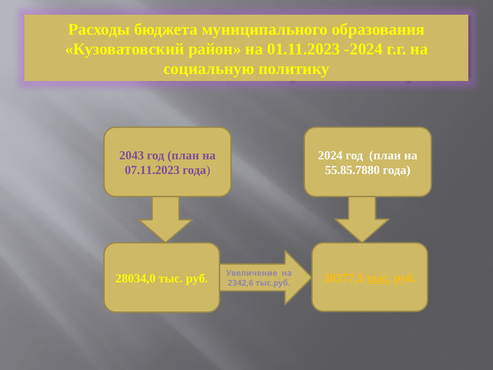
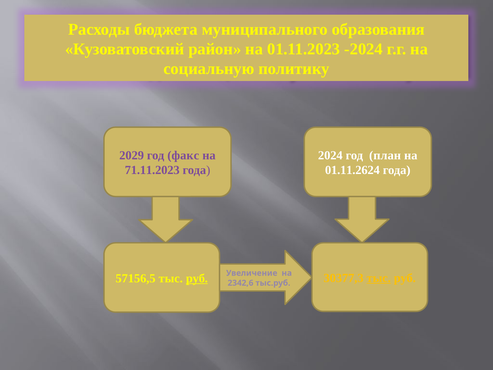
2043: 2043 -> 2029 (132, 155)
план: план -> факс (183, 155)
07.11.2023: 07.11.2023 -> 71.11.2023 (152, 170)
55.85.7880: 55.85.7880 -> 01.11.2624 (352, 170)
28034,0: 28034,0 -> 57156,5 (136, 278)
руб underline: none -> present (197, 278)
